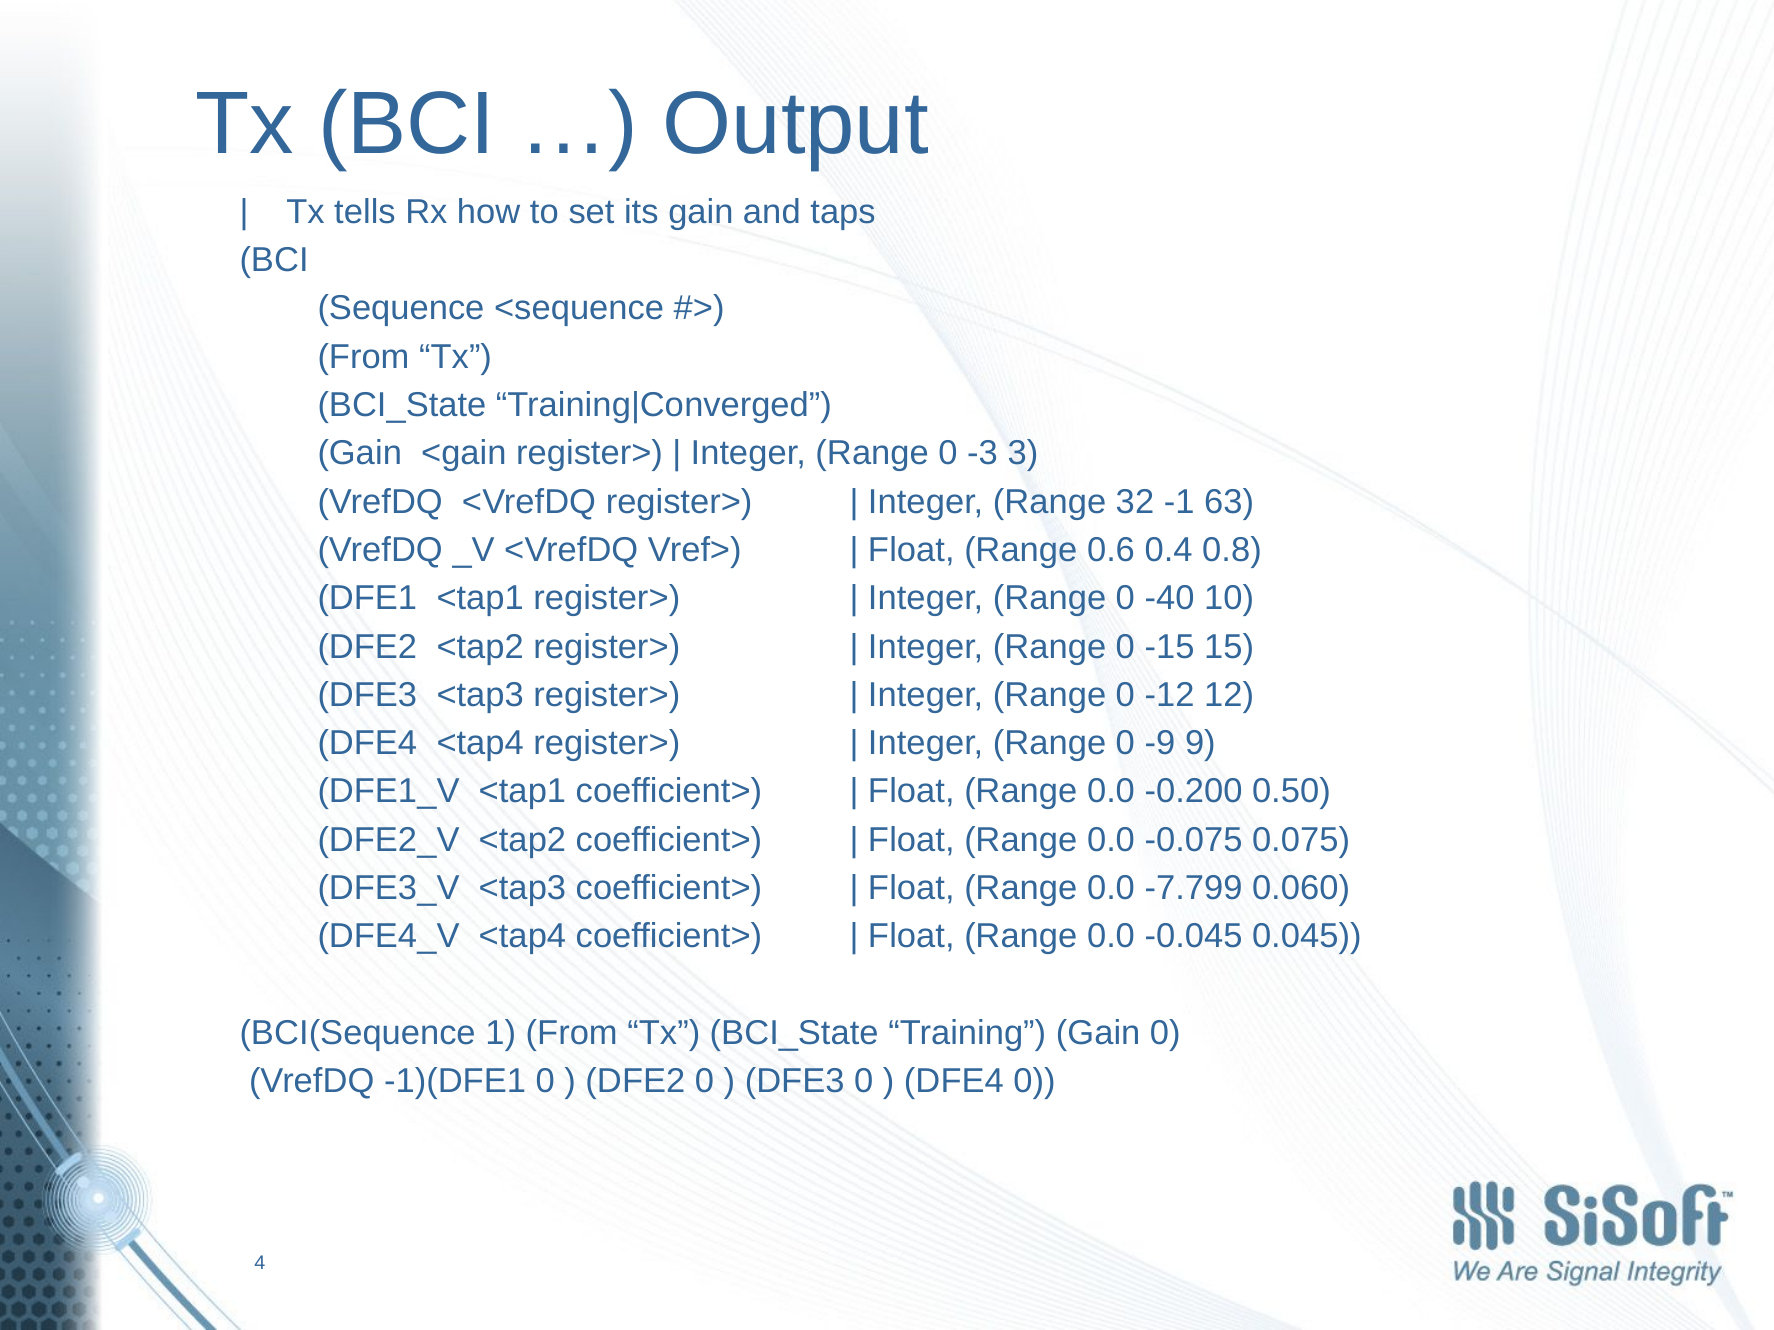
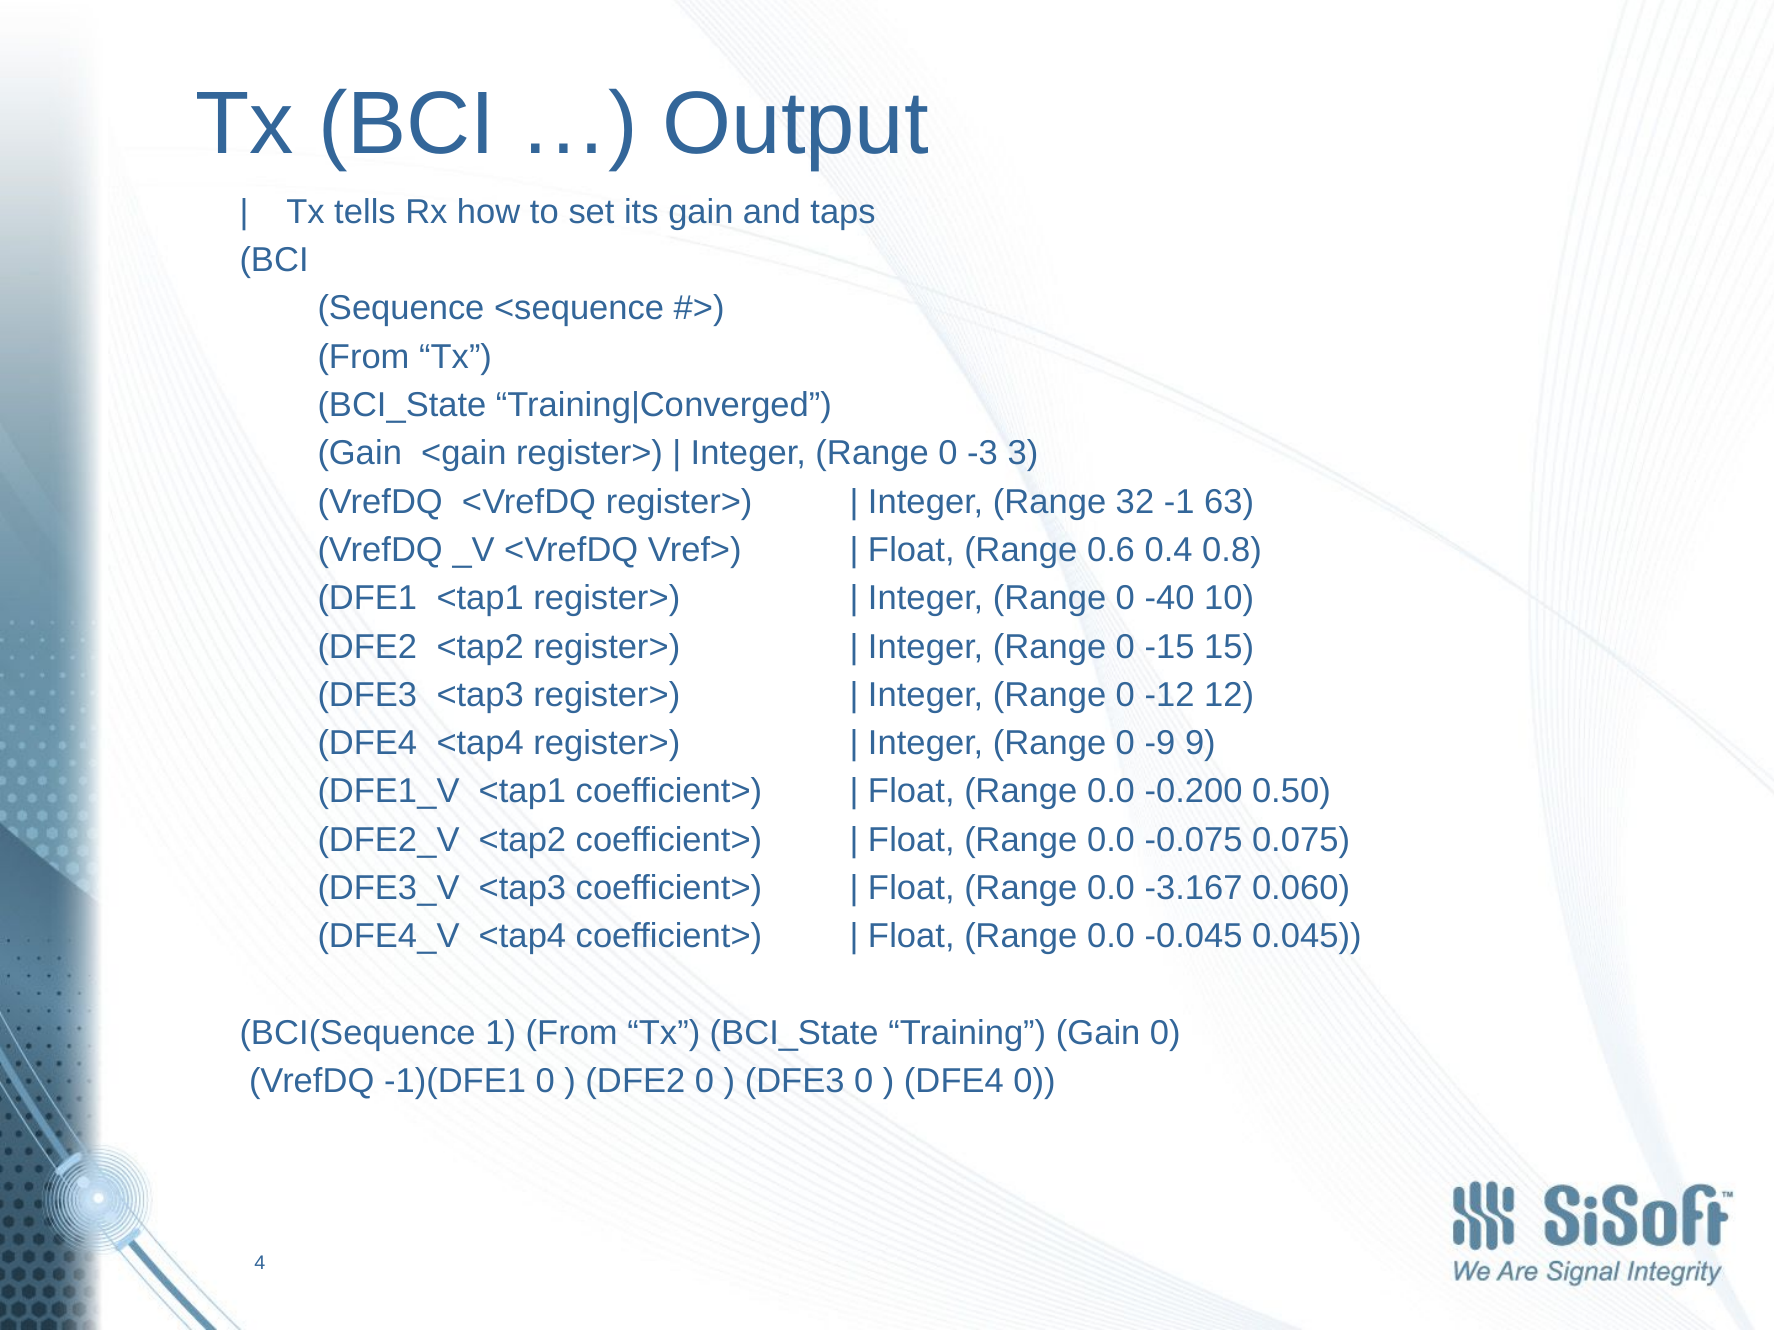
-7.799: -7.799 -> -3.167 (1194, 889)
